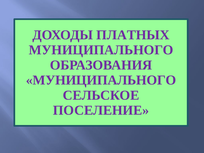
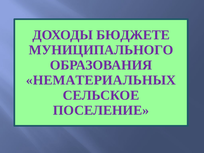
ПЛАТНЫХ: ПЛАТНЫХ -> БЮДЖЕТЕ (133, 35)
МУНИЦИПАЛЬНОГО: МУНИЦИПАЛЬНОГО -> НЕМАТЕРИАЛЬНЫХ (101, 80)
